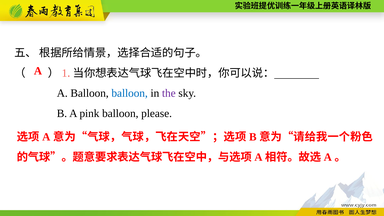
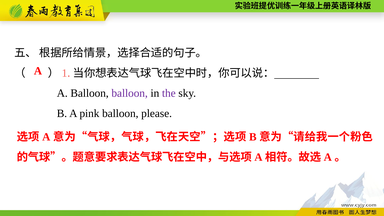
balloon colour: blue -> purple (130, 93)
